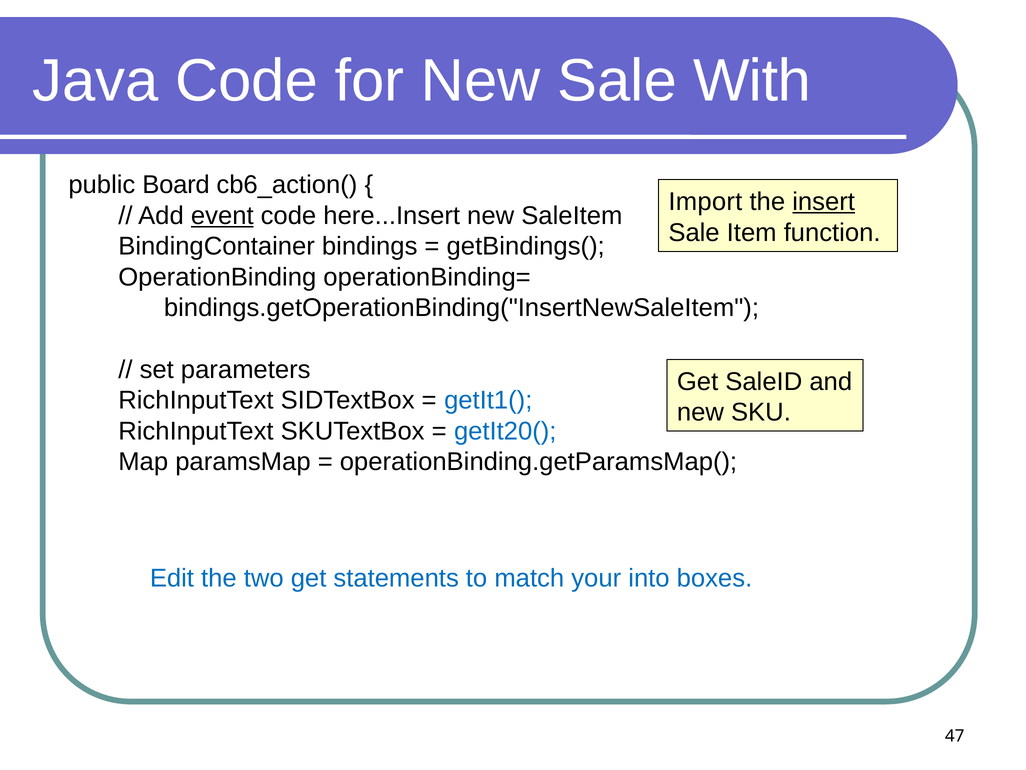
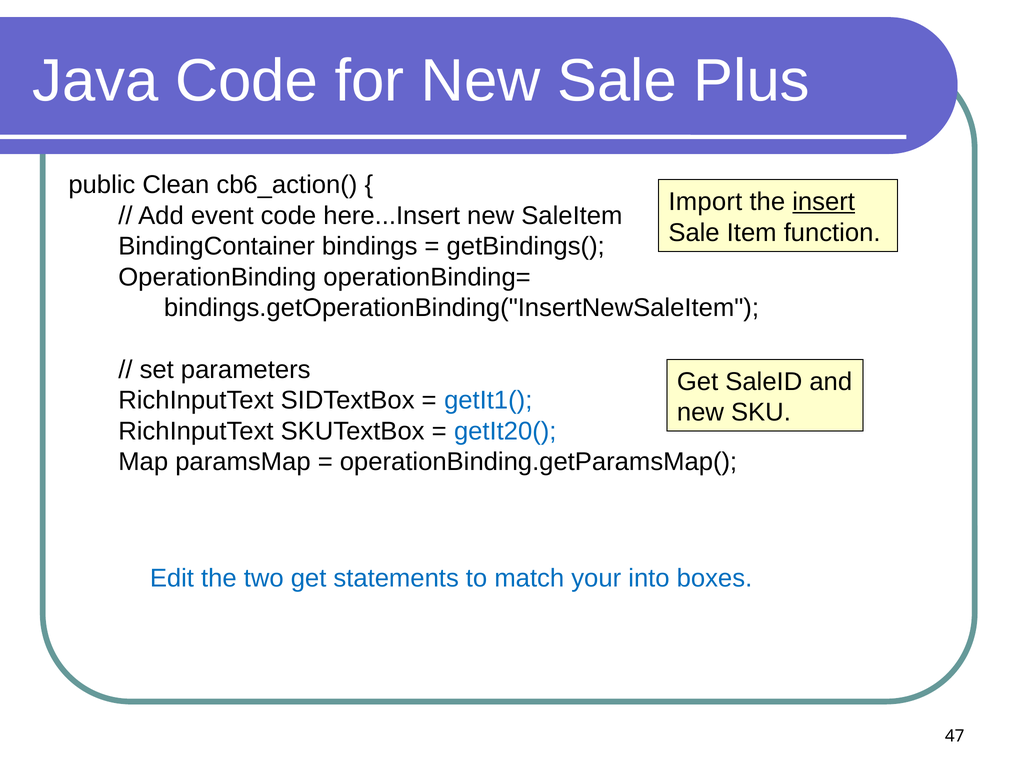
With: With -> Plus (752, 81)
Board: Board -> Clean (176, 185)
event underline: present -> none (222, 215)
